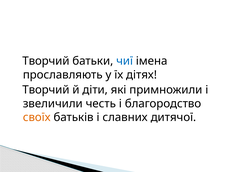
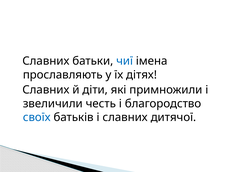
Творчий: Творчий -> Славних (46, 61)
Творчий: Творчий -> Славних (46, 90)
своїх colour: orange -> blue (37, 117)
